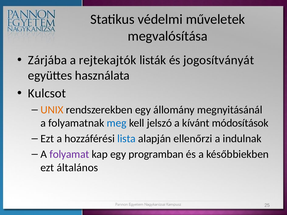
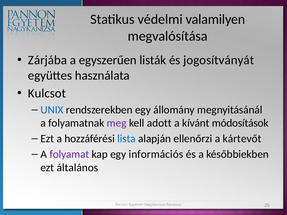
műveletek: műveletek -> valamilyen (215, 19)
rejtekajtók: rejtekajtók -> egyszerűen (108, 60)
UNIX colour: orange -> blue (52, 110)
meg colour: blue -> purple (117, 123)
jelszó: jelszó -> adott (159, 123)
indulnak: indulnak -> kártevőt (242, 139)
programban: programban -> információs (156, 154)
